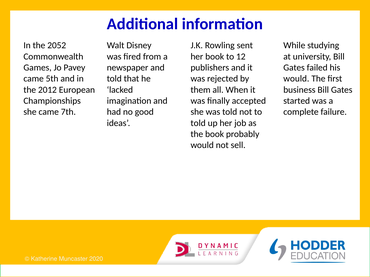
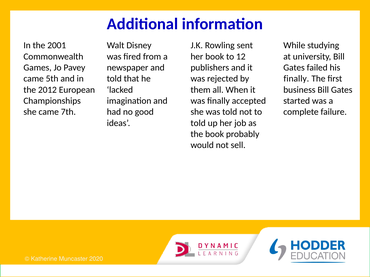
2052: 2052 -> 2001 (57, 46)
would: would -> finally (296, 79)
